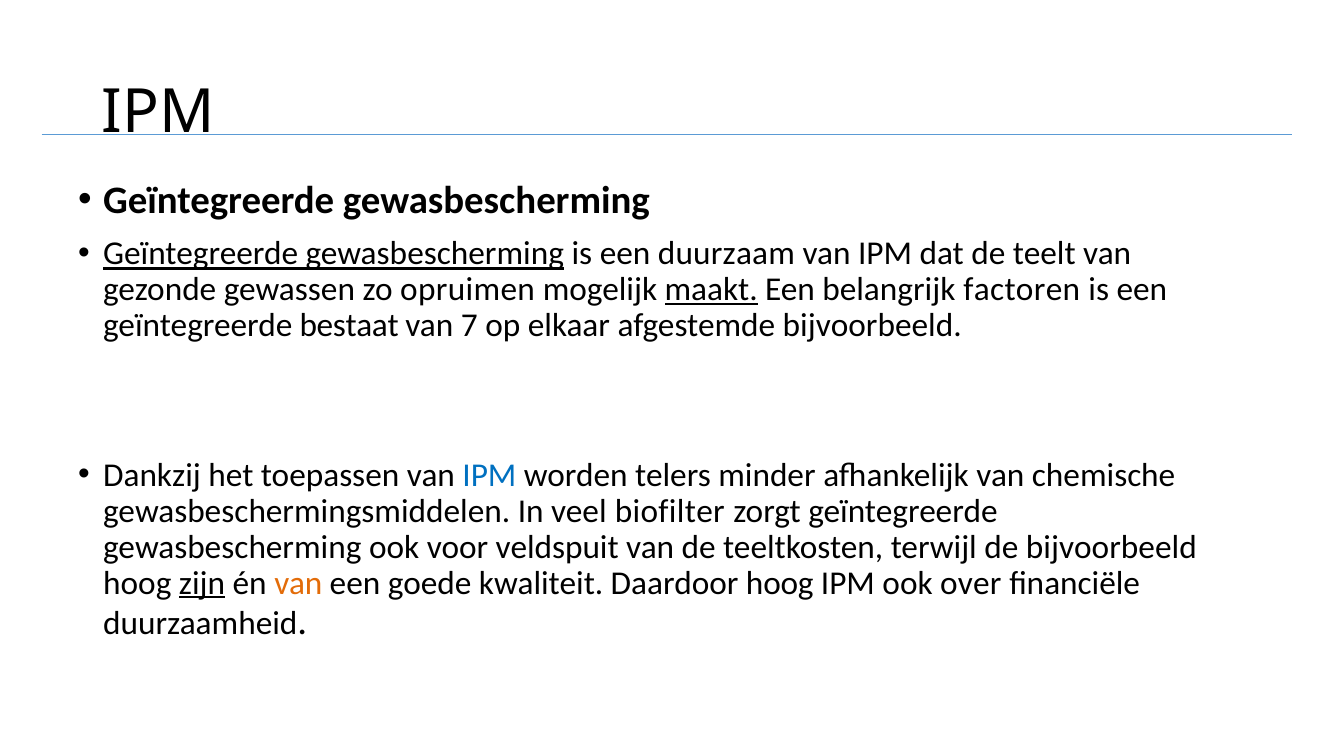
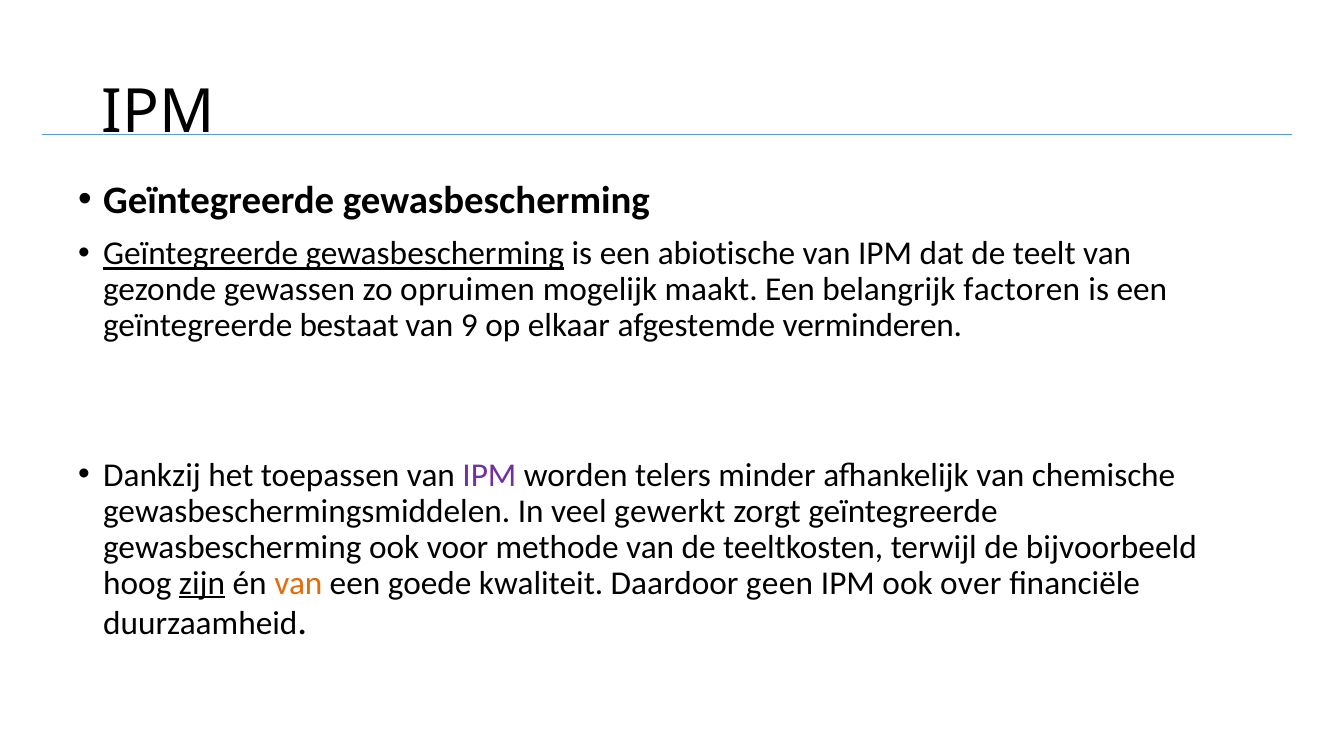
duurzaam: duurzaam -> abiotische (727, 254)
maakt underline: present -> none (711, 290)
7: 7 -> 9 (469, 326)
afgestemde bijvoorbeeld: bijvoorbeeld -> verminderen (872, 326)
IPM colour: blue -> purple (489, 475)
biofilter: biofilter -> gewerkt (670, 511)
veldspuit: veldspuit -> methode (557, 547)
Daardoor hoog: hoog -> geen (780, 583)
